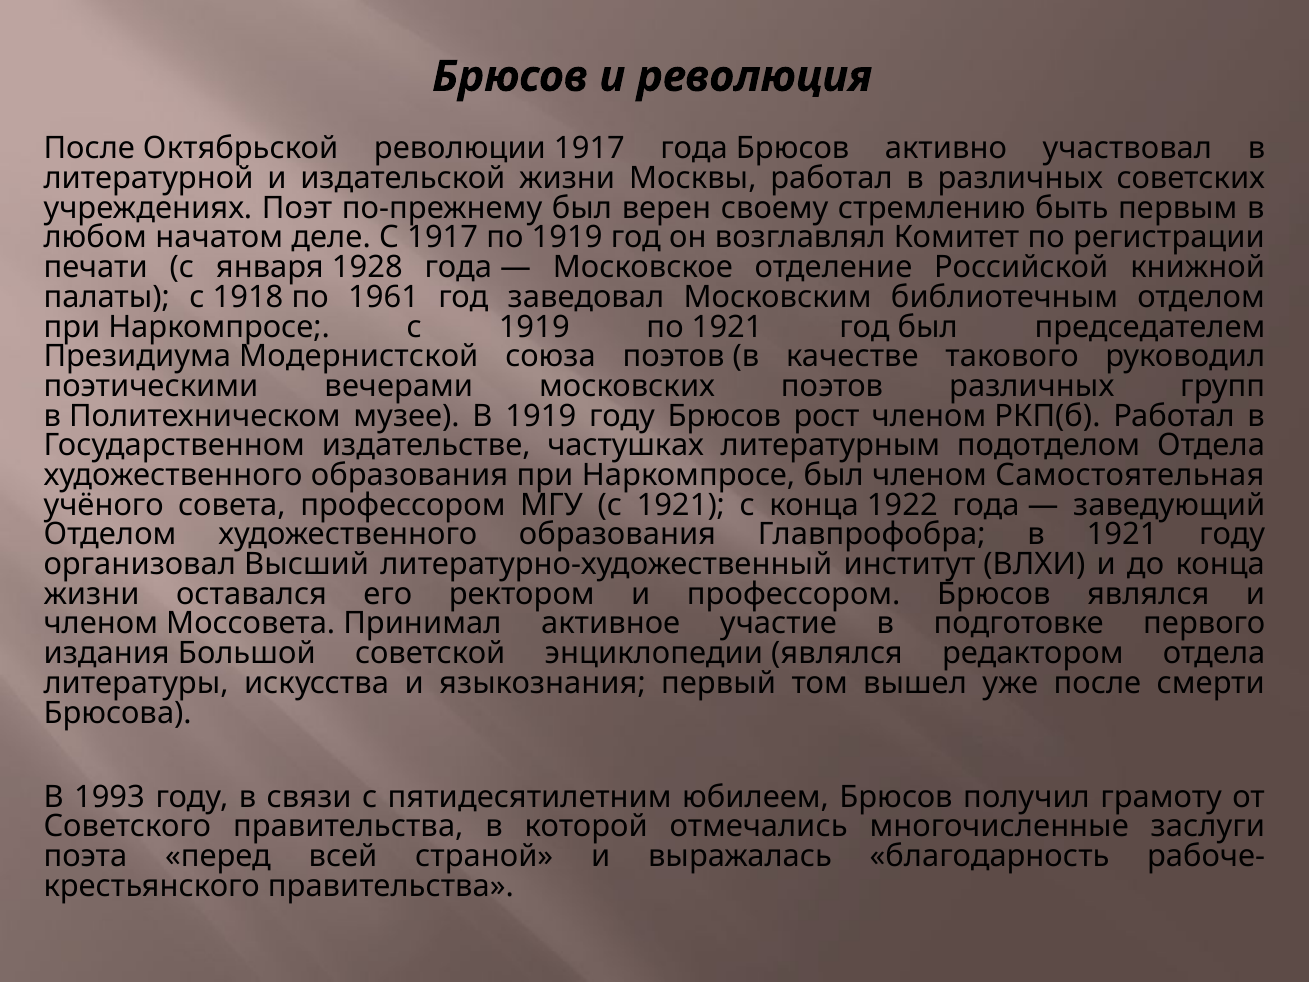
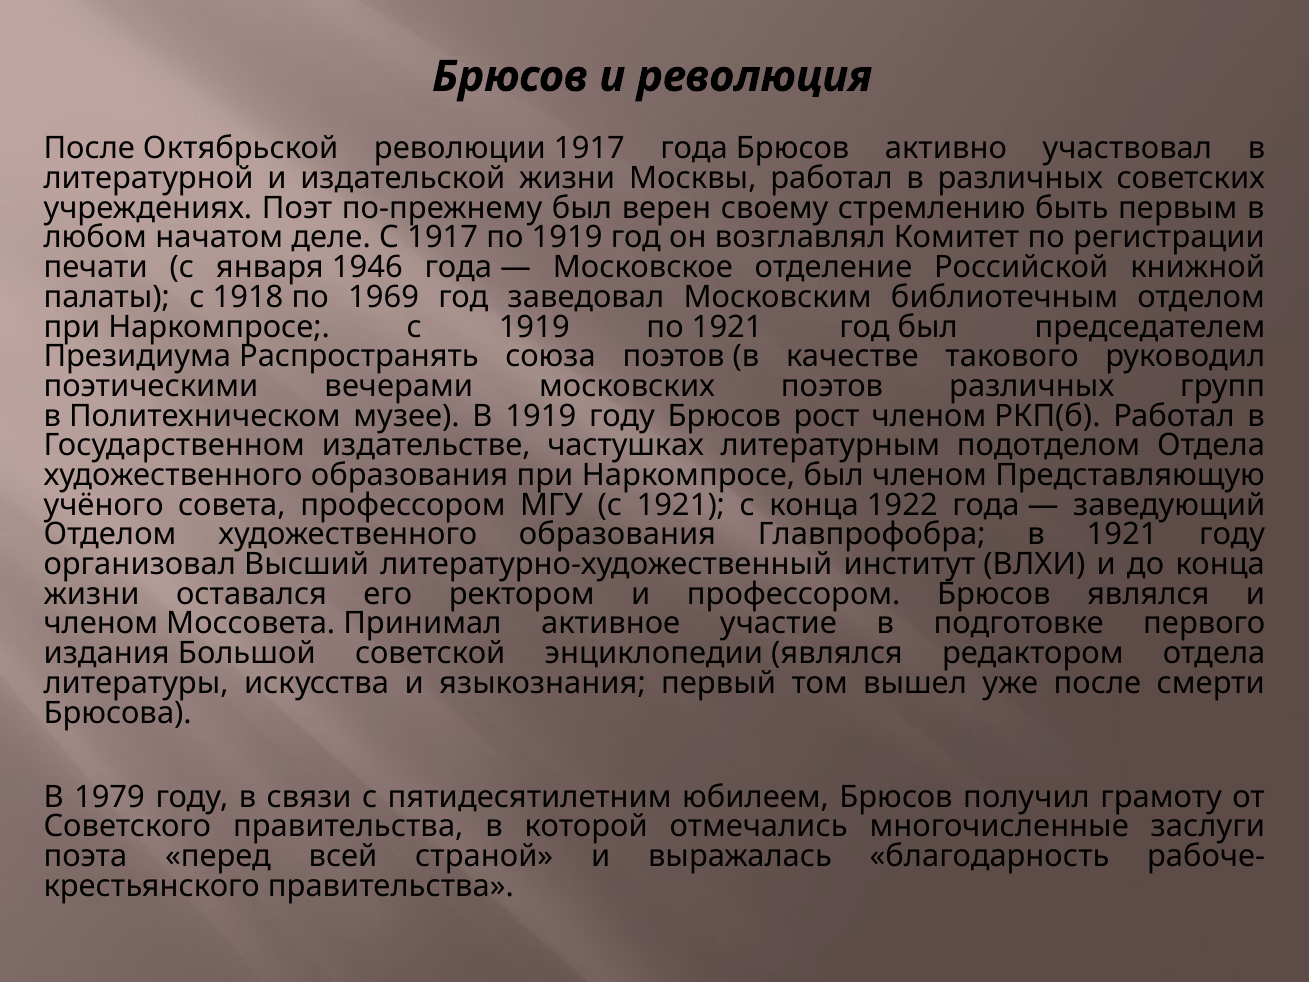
1928: 1928 -> 1946 (367, 267)
1961: 1961 -> 1969 (384, 297)
Модернистской: Модернистской -> Распространять (359, 356)
Самостоятельная: Самостоятельная -> Представляющую (1130, 475)
1993: 1993 -> 1979 (109, 797)
